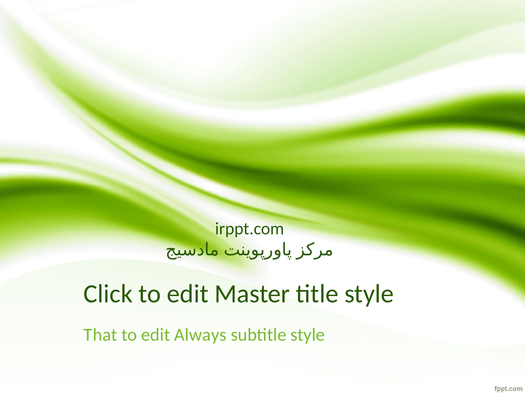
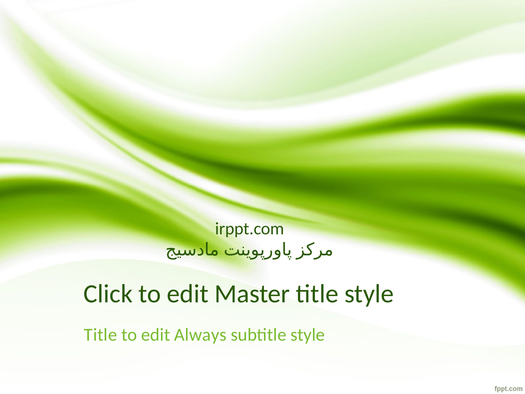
That: That -> Title (101, 334)
